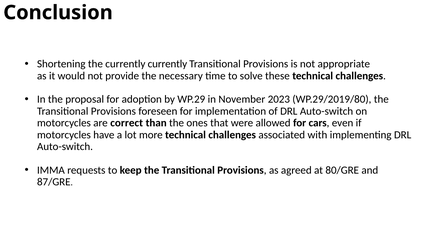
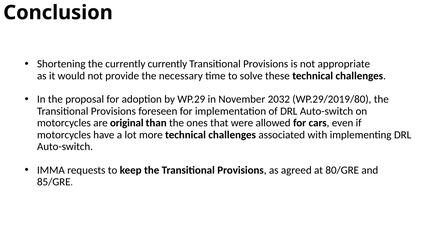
2023: 2023 -> 2032 (279, 99)
correct: correct -> original (127, 123)
87/GRE: 87/GRE -> 85/GRE (54, 182)
